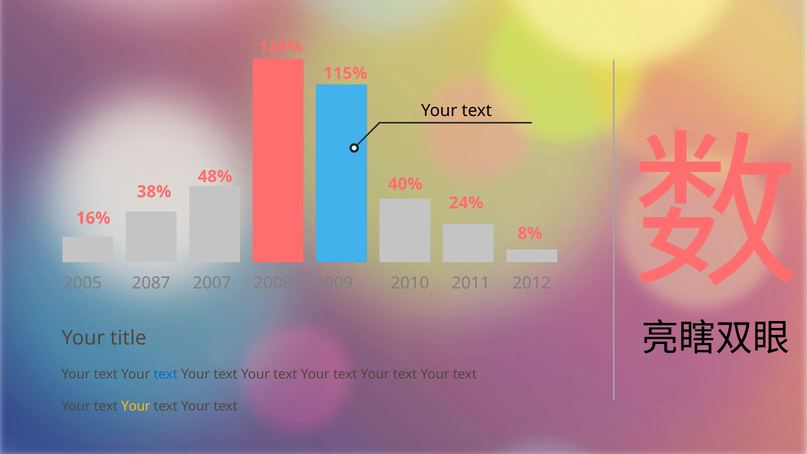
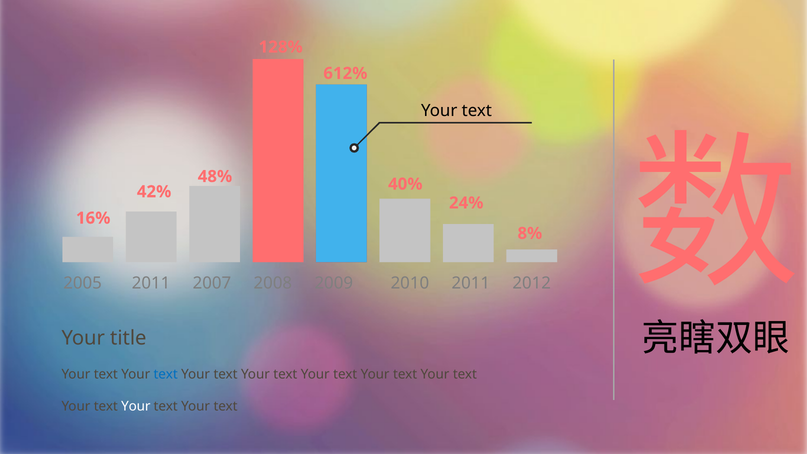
115%: 115% -> 612% (345, 73)
38%: 38% -> 42% (154, 192)
2005 2087: 2087 -> 2011 (151, 283)
Your colour: yellow -> white (136, 406)
